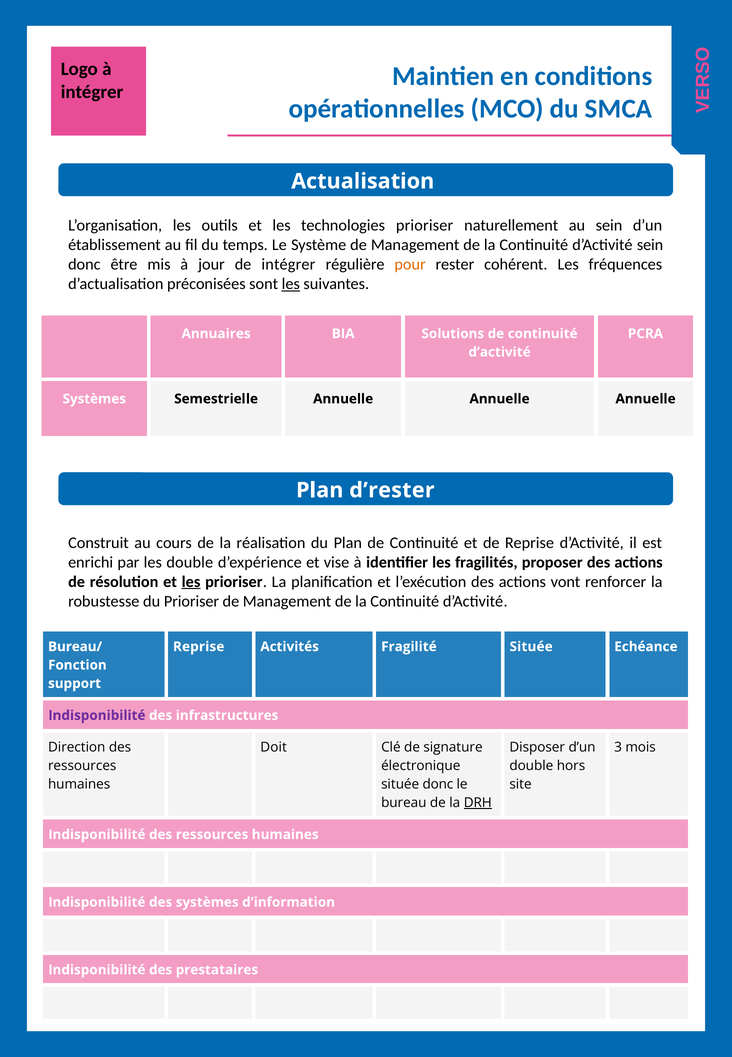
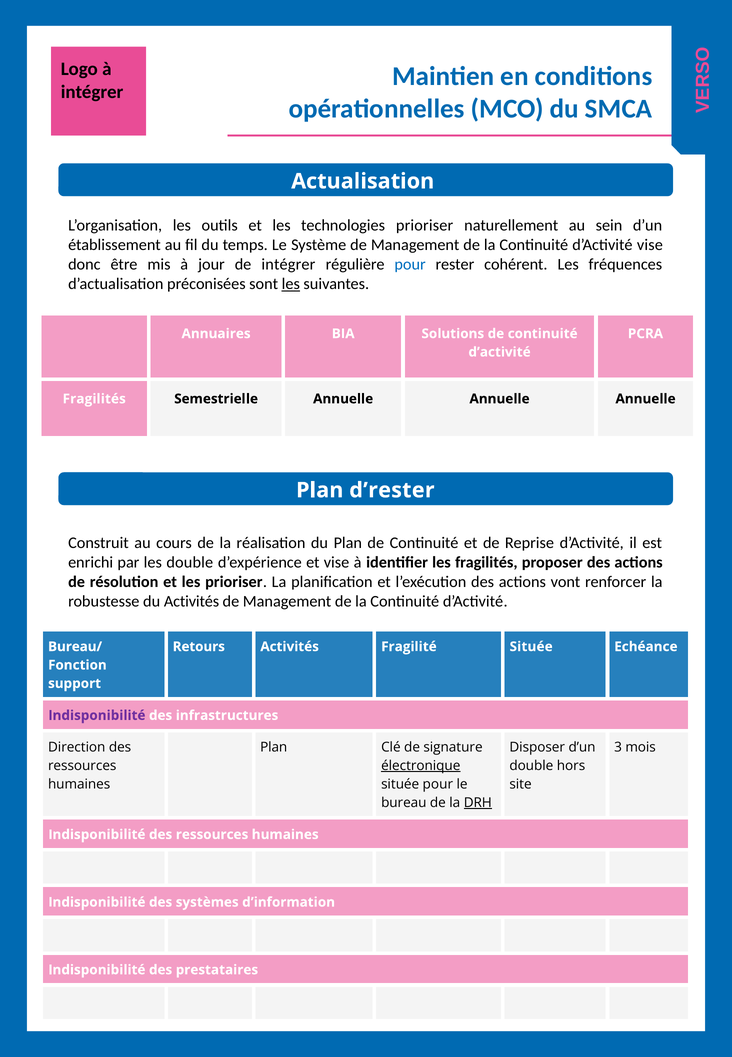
d’Activité sein: sein -> vise (650, 245)
pour colour: orange -> blue (410, 265)
Systèmes: Systèmes -> Fragilités (94, 399)
les underline: present -> none (191, 582)
du Prioriser: Prioriser -> Activités (192, 601)
Reprise: Reprise -> Retours (199, 647)
Doit: Doit -> Plan (274, 748)
électronique underline: none -> present (421, 766)
située donc: donc -> pour (438, 784)
